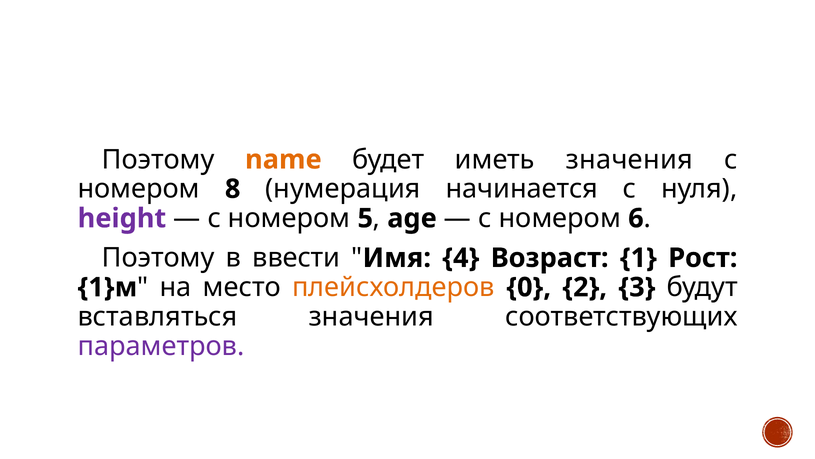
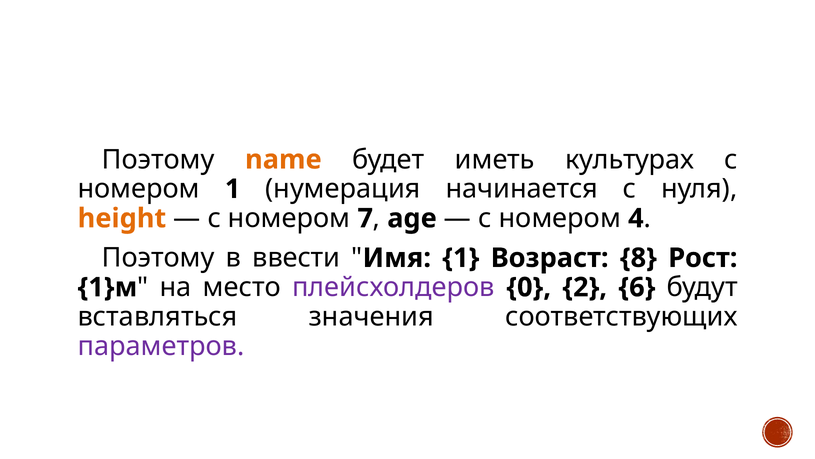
иметь значения: значения -> культурах (630, 159)
номером 8: 8 -> 1 (233, 189)
height colour: purple -> orange (122, 218)
5: 5 -> 7 (365, 218)
6: 6 -> 4 (636, 218)
Имя 4: 4 -> 1 (461, 258)
1: 1 -> 8 (638, 258)
плейсхолдеров colour: orange -> purple (393, 287)
3: 3 -> 6 (637, 287)
